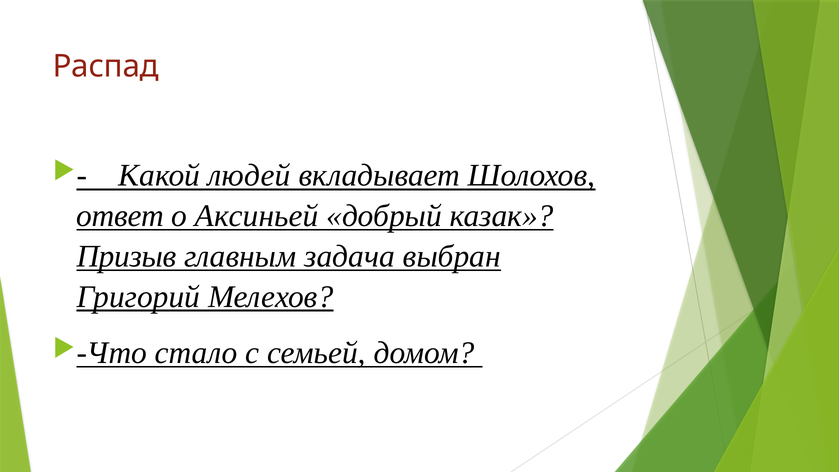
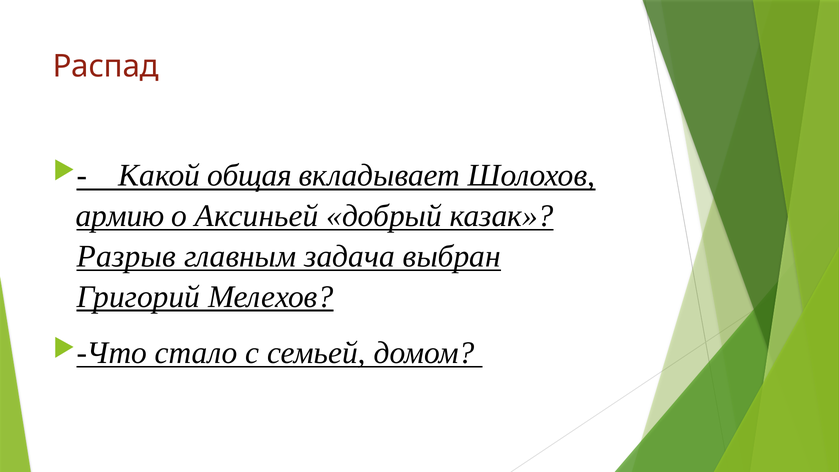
людей: людей -> общая (249, 176)
ответ: ответ -> армию (120, 216)
Призыв: Призыв -> Разрыв (126, 256)
